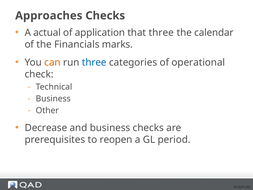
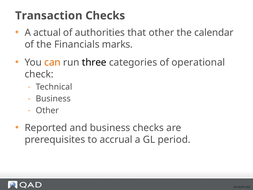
Approaches: Approaches -> Transaction (49, 16)
application: application -> authorities (100, 33)
that three: three -> other (161, 33)
three colour: blue -> black (94, 62)
Decrease: Decrease -> Reported (46, 128)
reopen: reopen -> accrual (116, 139)
